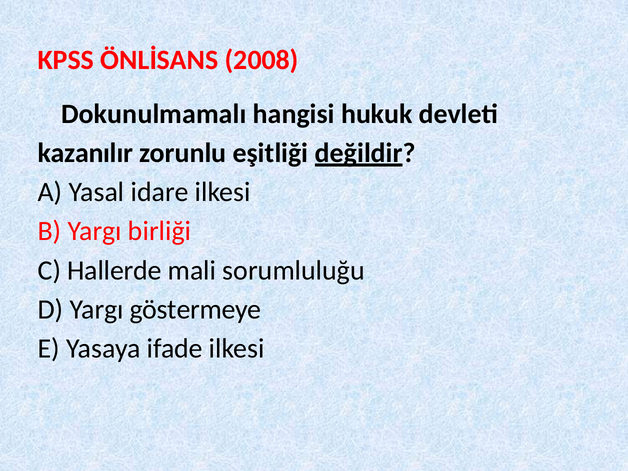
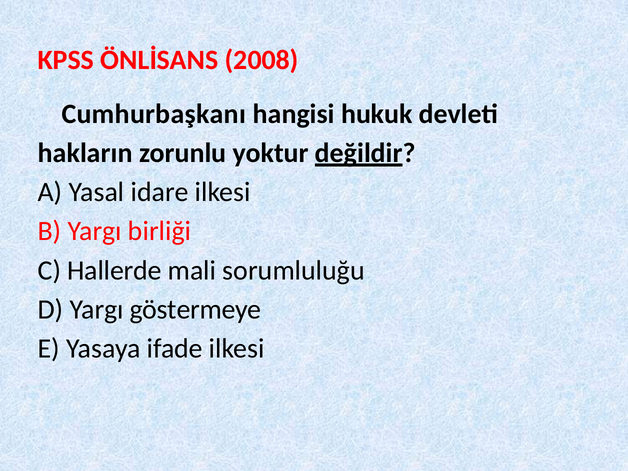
Dokunulmamalı: Dokunulmamalı -> Cumhurbaşkanı (154, 114)
kazanılır: kazanılır -> hakların (85, 153)
eşitliği: eşitliği -> yoktur (271, 153)
